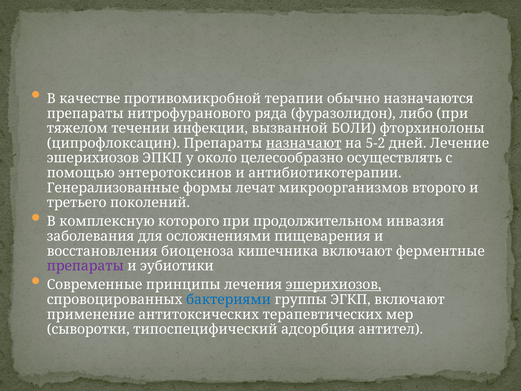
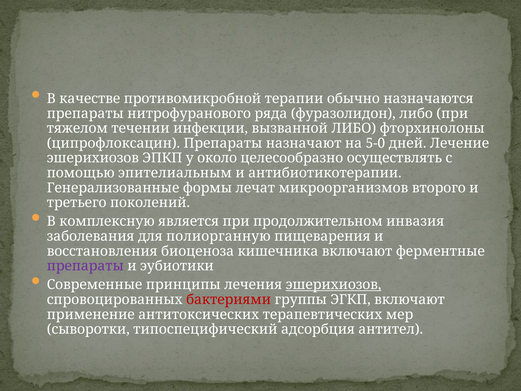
вызванной БОЛИ: БОЛИ -> ЛИБО (354, 128)
назначают underline: present -> none (304, 143)
5-2: 5-2 -> 5-0 (375, 143)
энтеротоксинов: энтеротоксинов -> эпителиальным (175, 173)
которого: которого -> является (189, 221)
осложнениями: осложнениями -> полиорганную (218, 236)
бактериями colour: blue -> red (229, 299)
